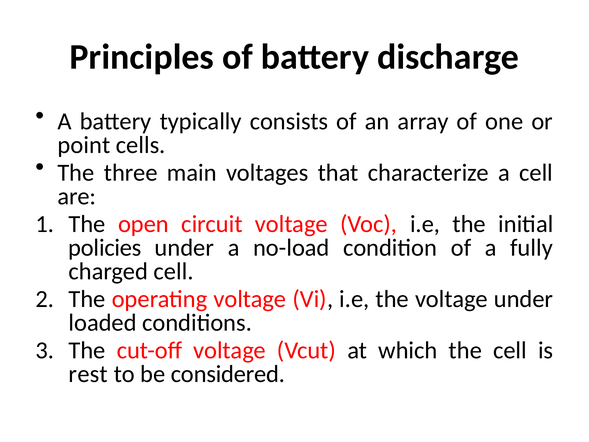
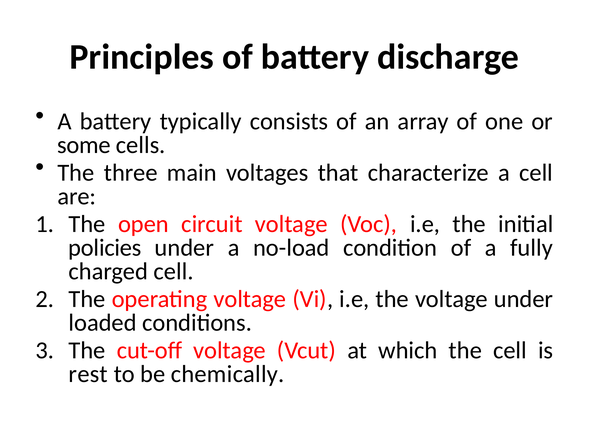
point: point -> some (84, 145)
considered: considered -> chemically (228, 374)
